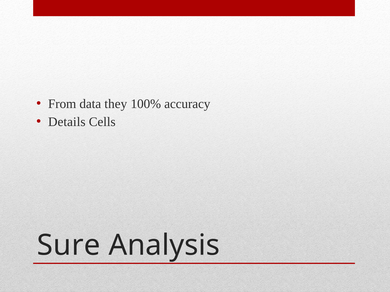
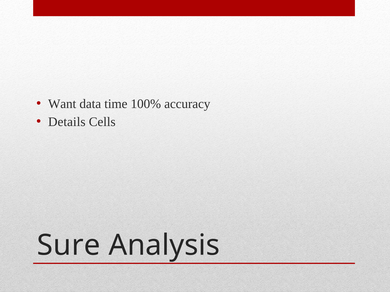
From: From -> Want (62, 104)
they: they -> time (116, 104)
